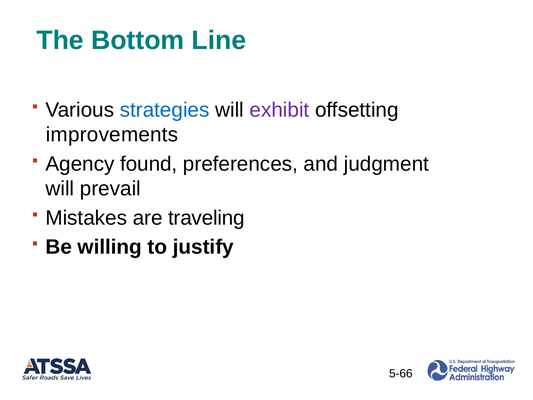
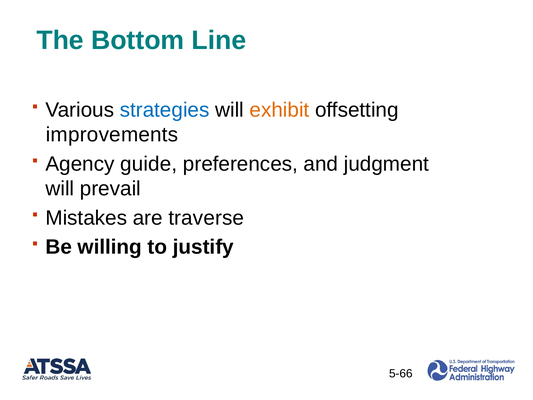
exhibit colour: purple -> orange (279, 110)
found: found -> guide (149, 164)
traveling: traveling -> traverse (206, 218)
